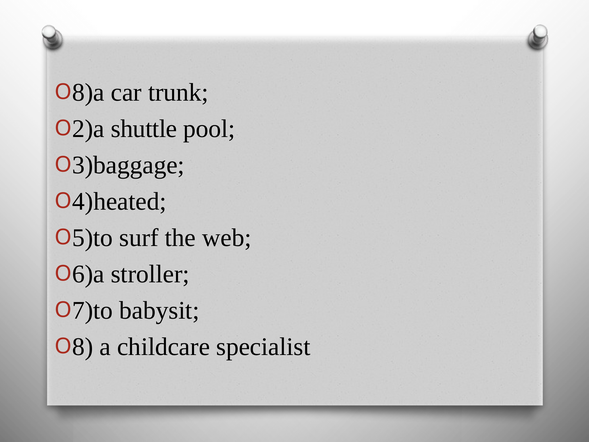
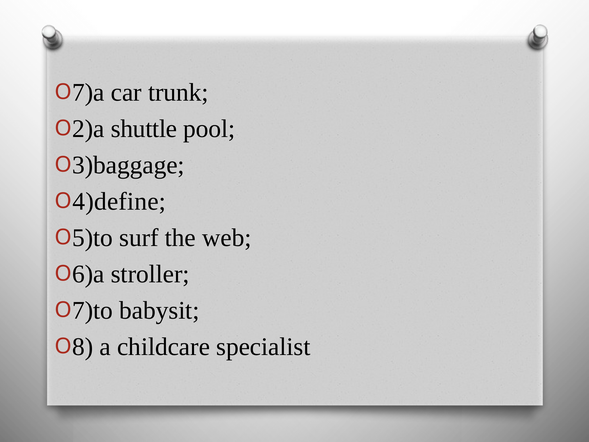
8)a: 8)a -> 7)a (88, 92)
4)heated: 4)heated -> 4)define (119, 201)
